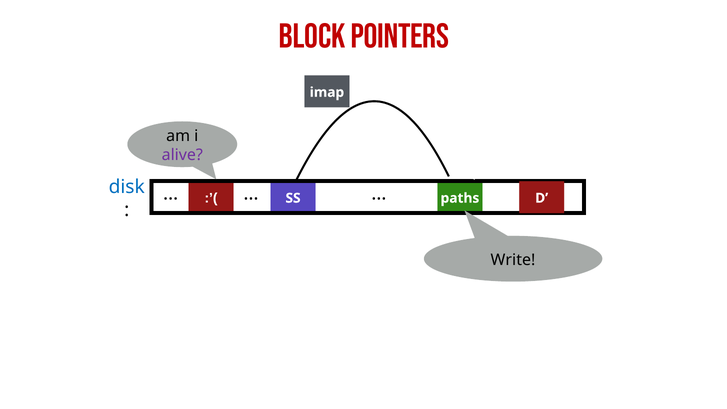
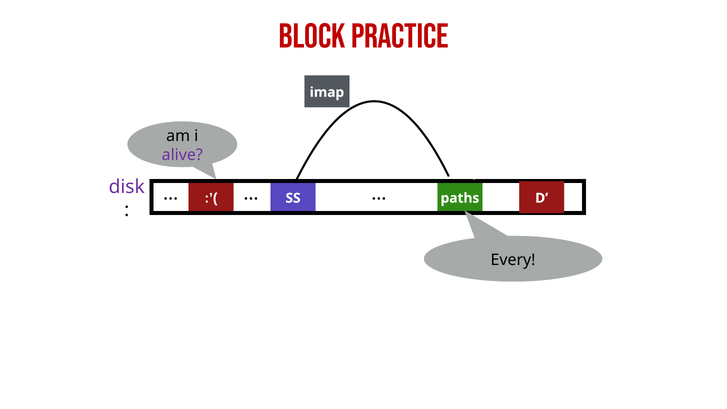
Pointers: Pointers -> Practice (400, 36)
disk colour: blue -> purple (127, 187)
Write: Write -> Every (513, 260)
